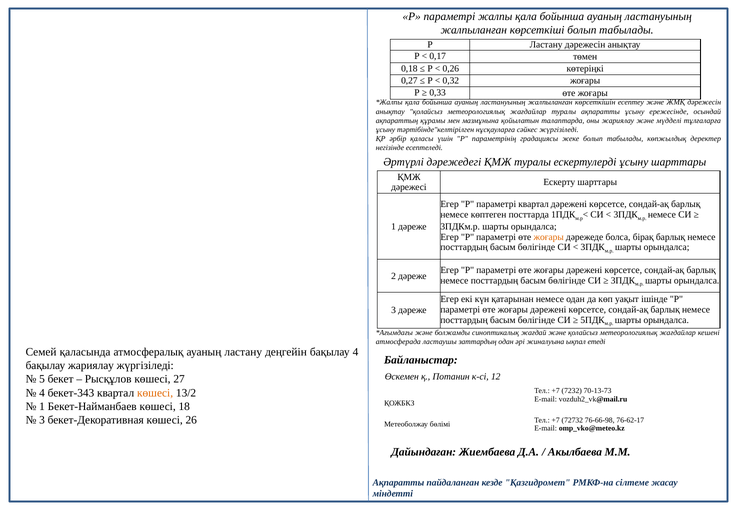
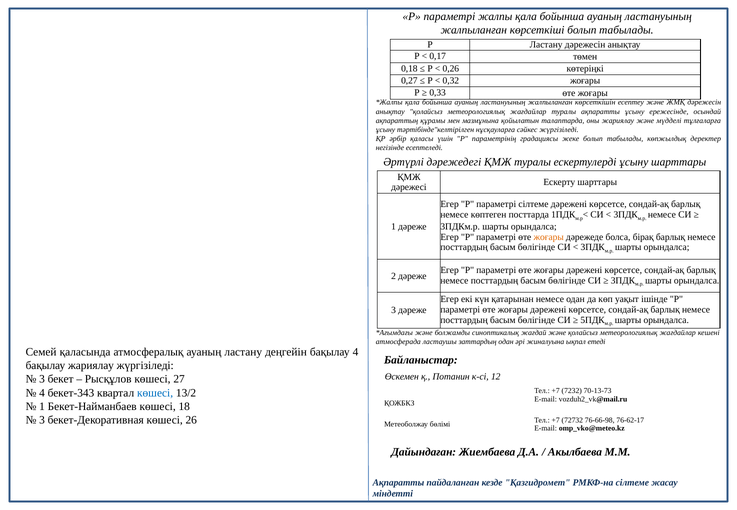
параметрі квартал: квартал -> сілтеме (533, 204)
5: 5 -> 3 (42, 379)
көшесі colour: orange -> blue (155, 393)
